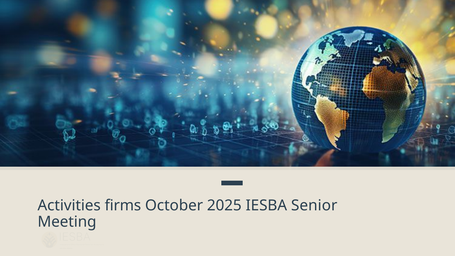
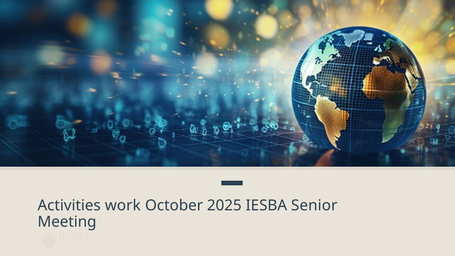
firms: firms -> work (123, 205)
